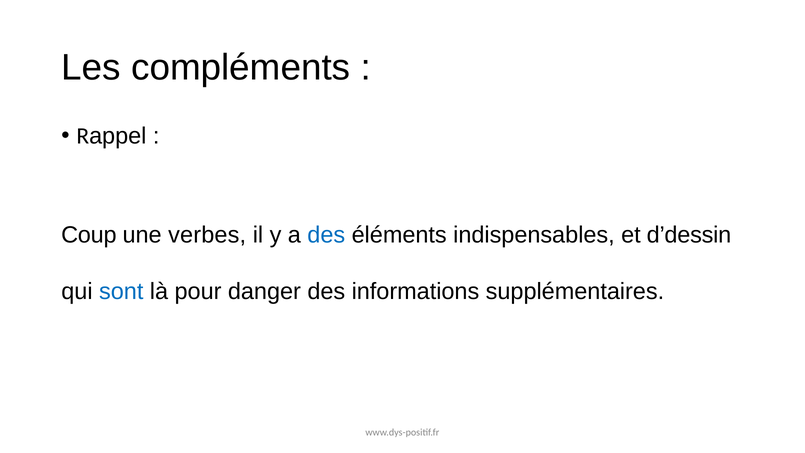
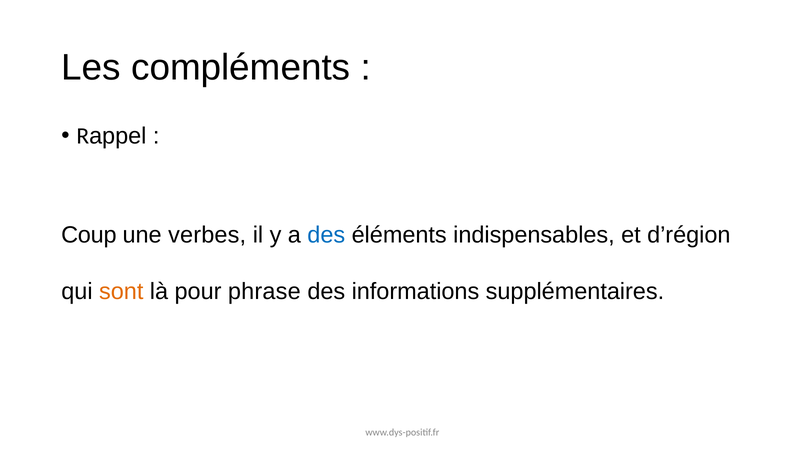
d’dessin: d’dessin -> d’région (689, 235)
sont colour: blue -> orange (121, 291)
danger: danger -> phrase (264, 291)
